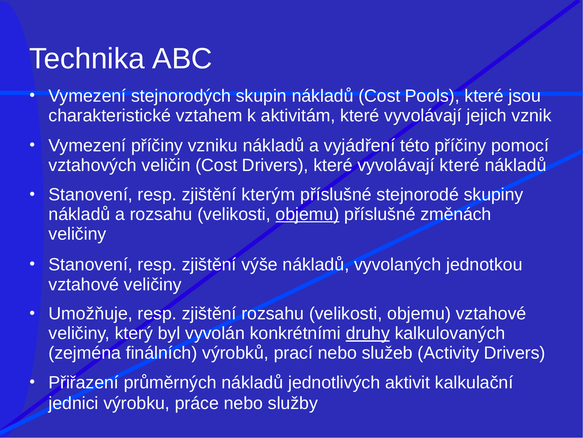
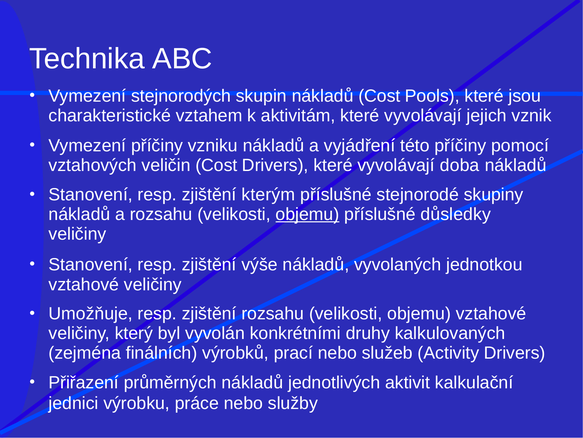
vyvolávají které: které -> doba (460, 165)
změnách: změnách -> důsledky (456, 214)
druhy underline: present -> none (368, 333)
